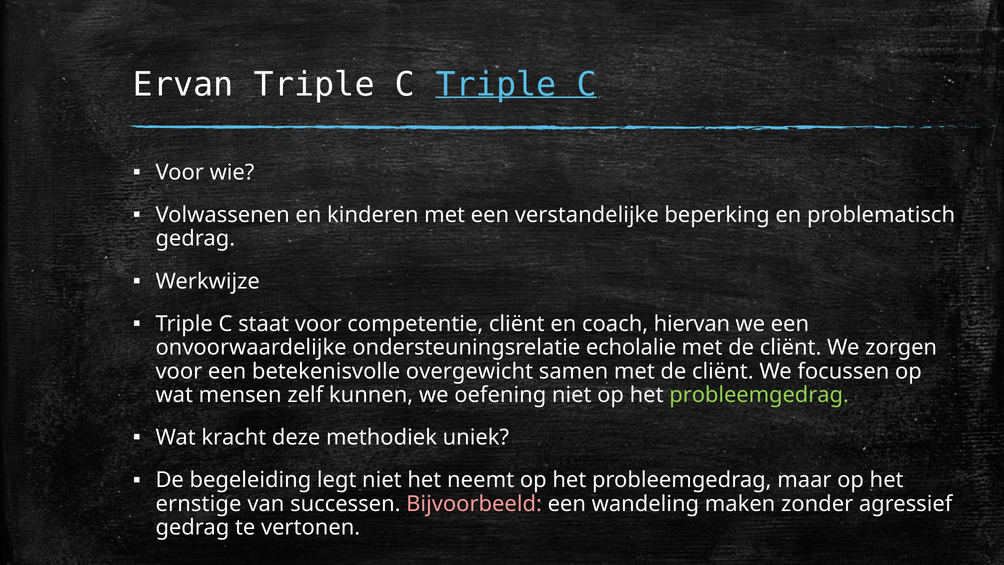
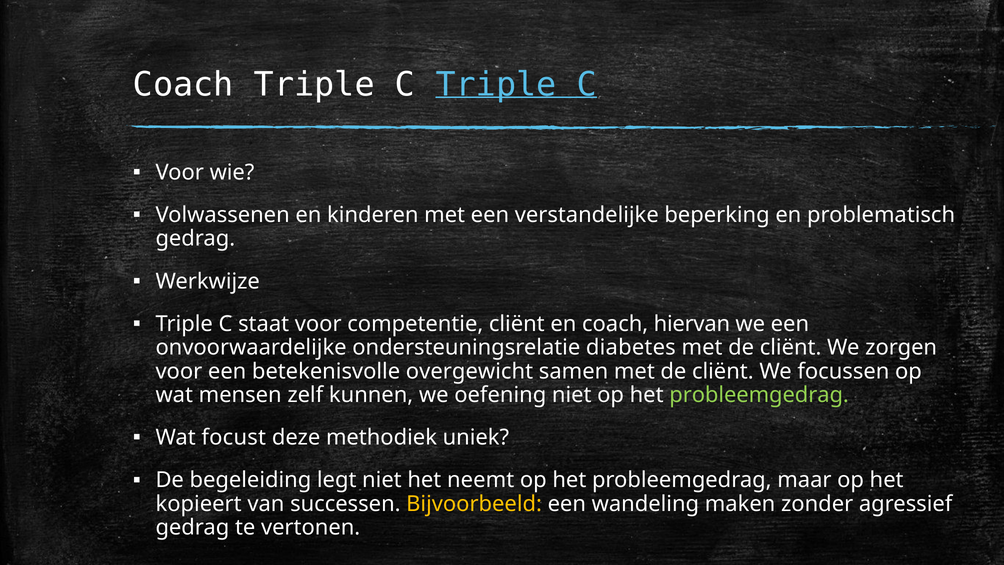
Ervan: Ervan -> Coach (183, 85)
echolalie: echolalie -> diabetes (631, 348)
kracht: kracht -> focust (234, 438)
ernstige: ernstige -> kopieert (199, 504)
Bijvoorbeeld colour: pink -> yellow (474, 504)
